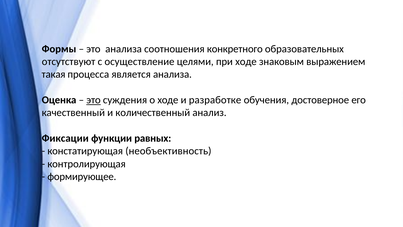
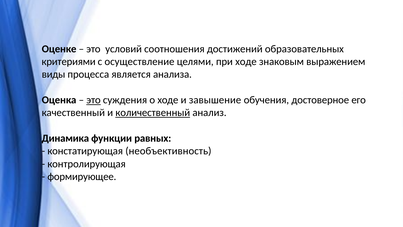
Формы: Формы -> Оценке (59, 49)
это анализа: анализа -> условий (124, 49)
конкретного: конкретного -> достижений (235, 49)
отсутствуют: отсутствуют -> критериями (69, 62)
такая: такая -> виды (54, 74)
разработке: разработке -> завышение (215, 100)
количественный underline: none -> present (153, 113)
Фиксации: Фиксации -> Динамика (65, 138)
